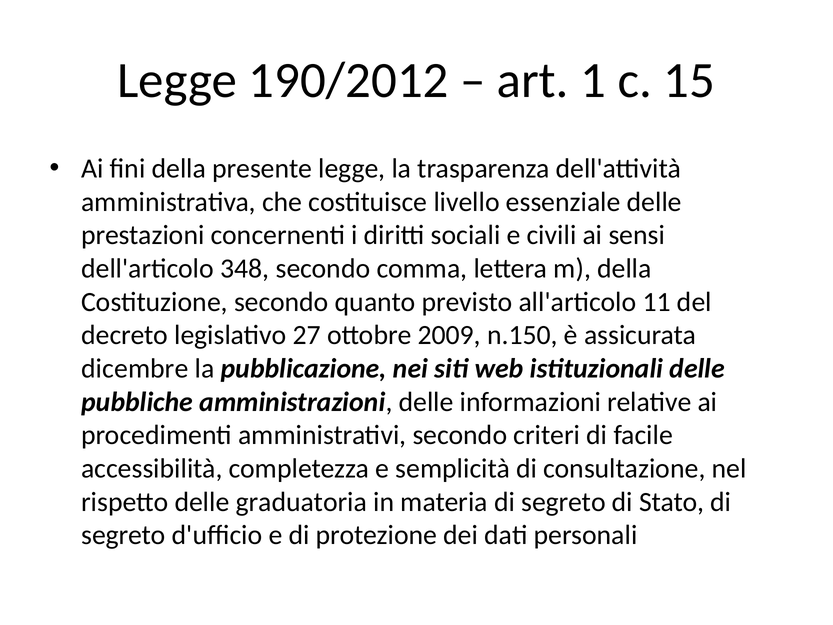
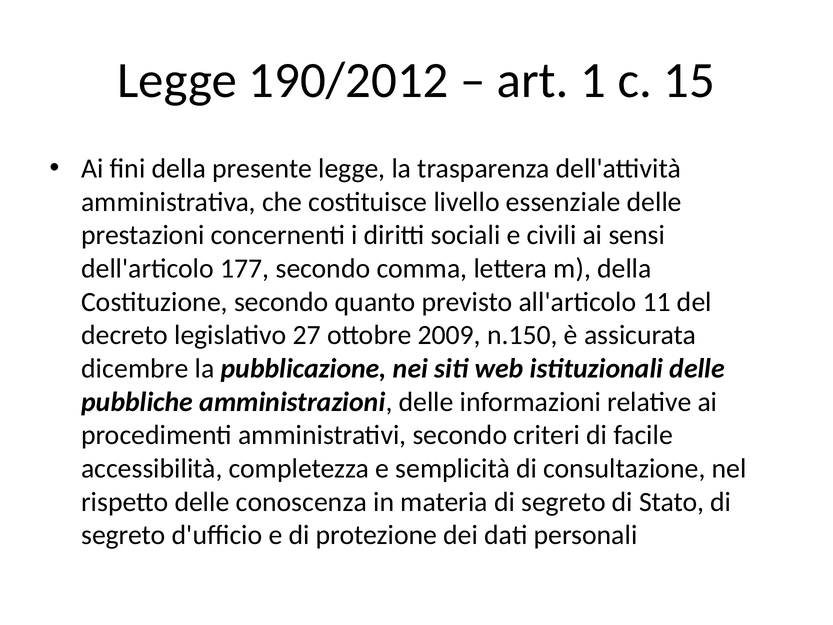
348: 348 -> 177 (245, 269)
graduatoria: graduatoria -> conoscenza (301, 502)
